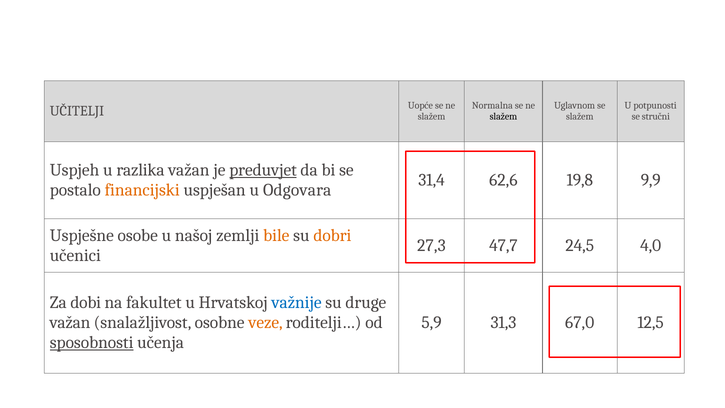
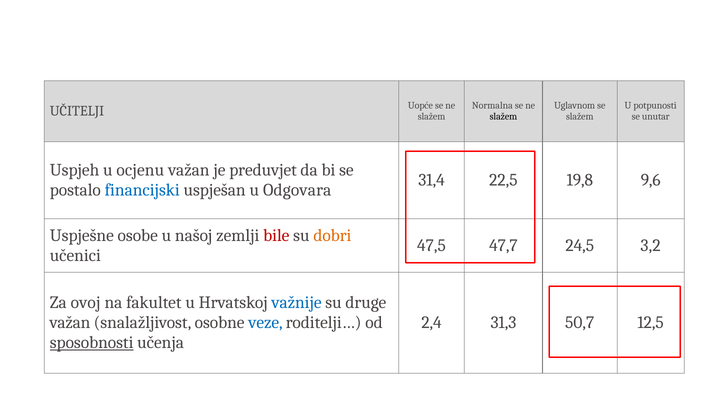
stručni: stručni -> unutar (656, 117)
razlika: razlika -> ocjenu (140, 170)
preduvjet underline: present -> none (263, 170)
62,6: 62,6 -> 22,5 (503, 180)
9,9: 9,9 -> 9,6 (651, 180)
financijski colour: orange -> blue (142, 190)
bile colour: orange -> red (276, 235)
27,3: 27,3 -> 47,5 (431, 245)
4,0: 4,0 -> 3,2 (651, 245)
dobi: dobi -> ovoj (86, 302)
veze colour: orange -> blue (265, 322)
5,9: 5,9 -> 2,4 (432, 322)
67,0: 67,0 -> 50,7 (580, 322)
